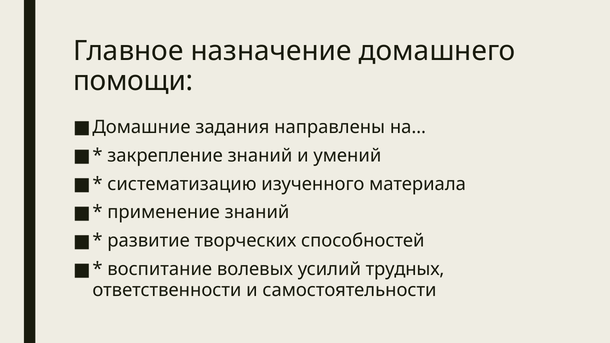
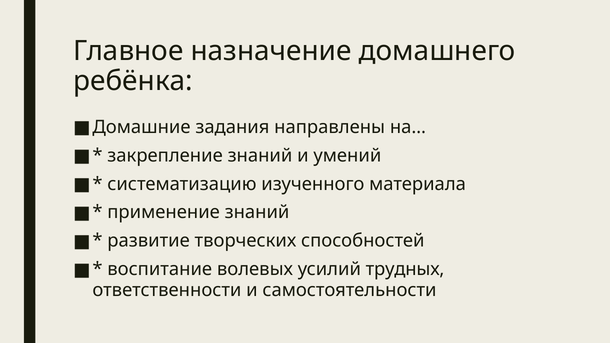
помощи: помощи -> ребёнка (133, 81)
